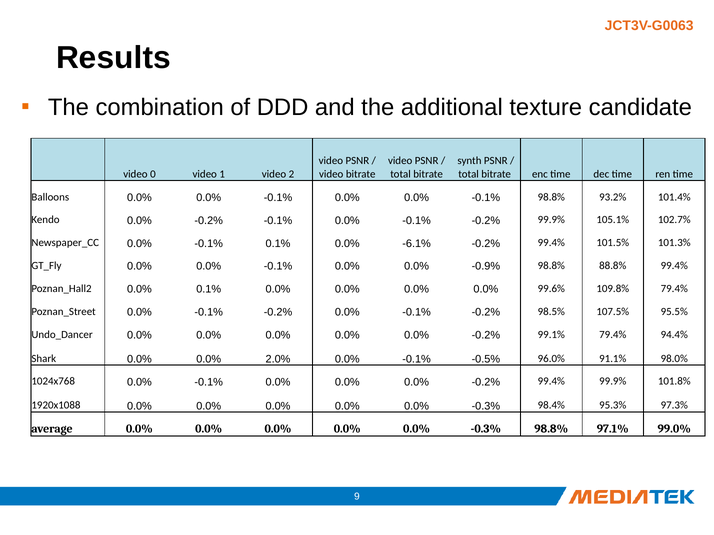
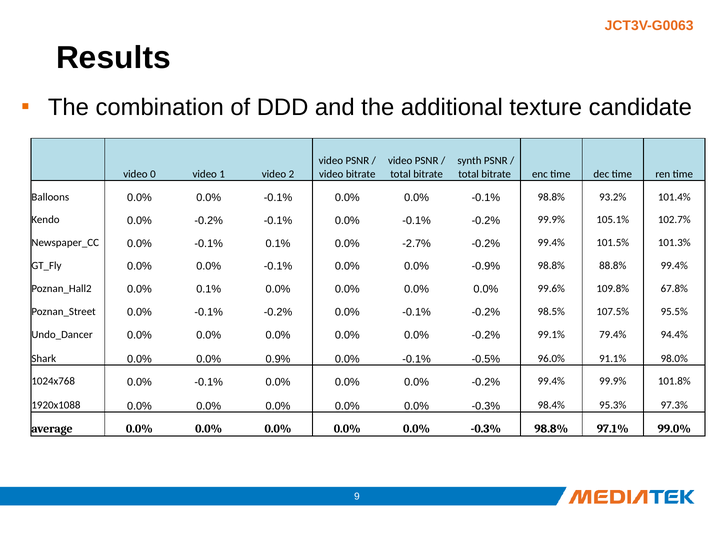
-6.1%: -6.1% -> -2.7% (417, 244)
109.8% 79.4%: 79.4% -> 67.8% (674, 289)
2.0%: 2.0% -> 0.9% (278, 359)
